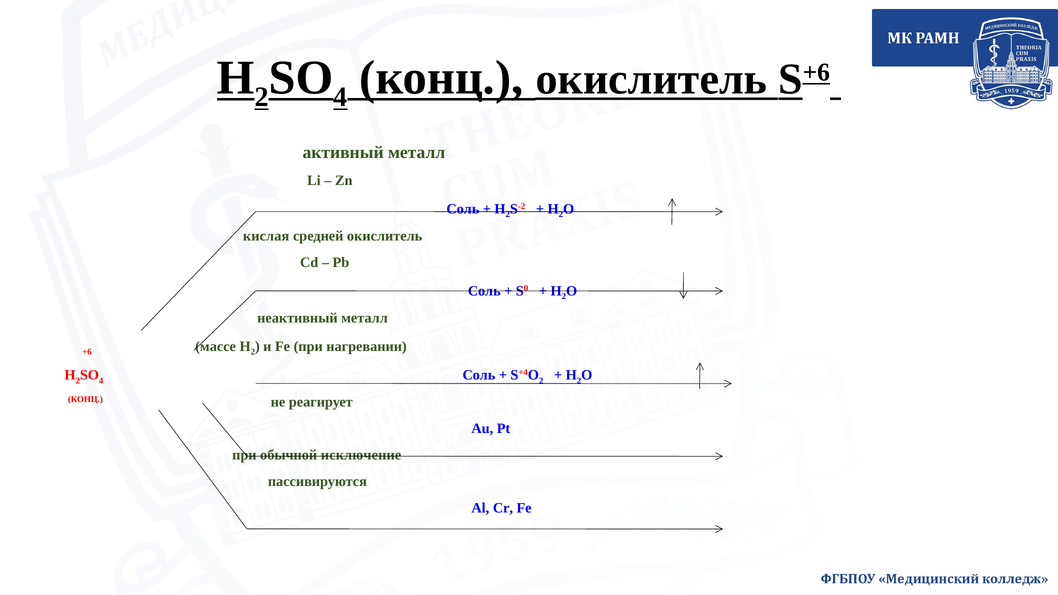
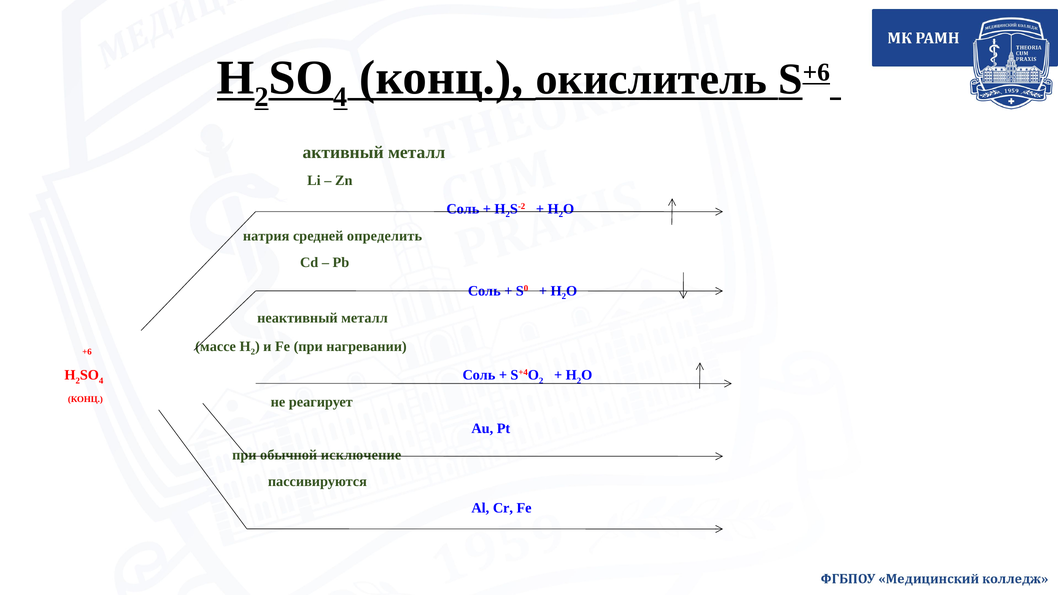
кислая: кислая -> натрия (266, 236)
средней окислитель: окислитель -> определить (385, 236)
